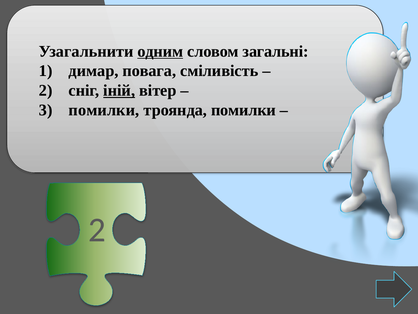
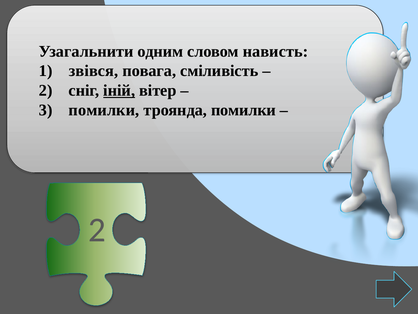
одним underline: present -> none (160, 51)
загальні: загальні -> нависть (275, 51)
димар: димар -> звівся (94, 71)
